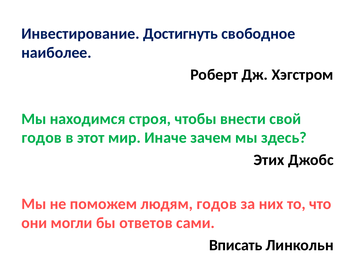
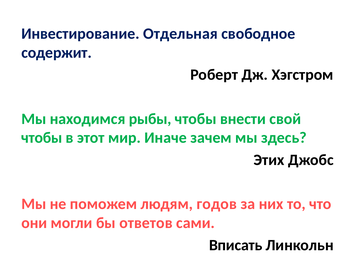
Достигнуть: Достигнуть -> Отдельная (180, 34)
наиболее: наиболее -> содержит (57, 53)
строя: строя -> рыбы (150, 119)
годов: годов -> чтобы (42, 138)
